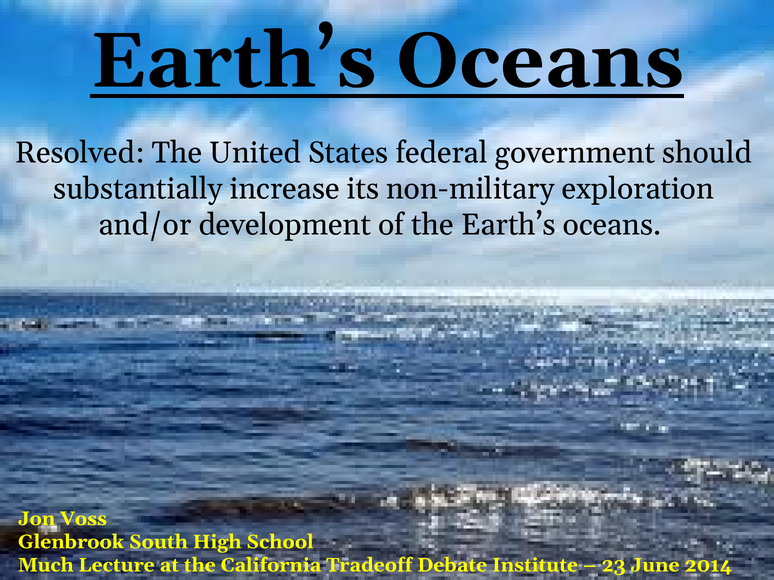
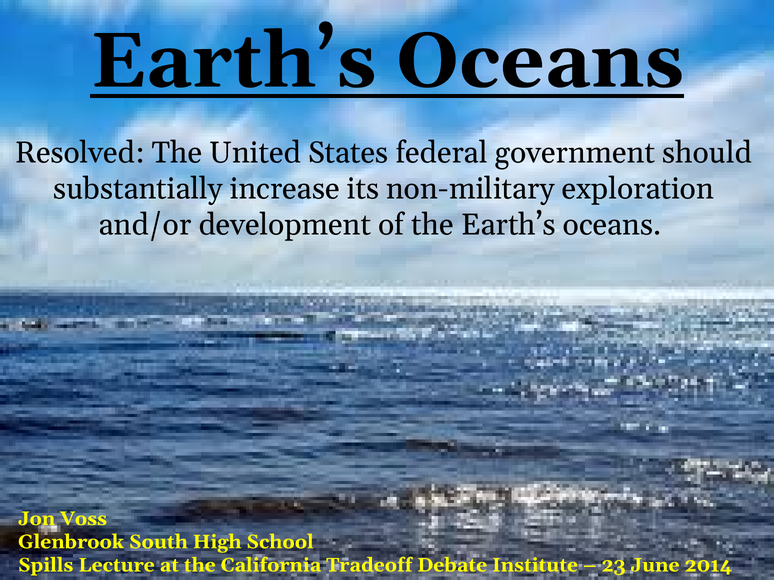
Much: Much -> Spills (46, 566)
